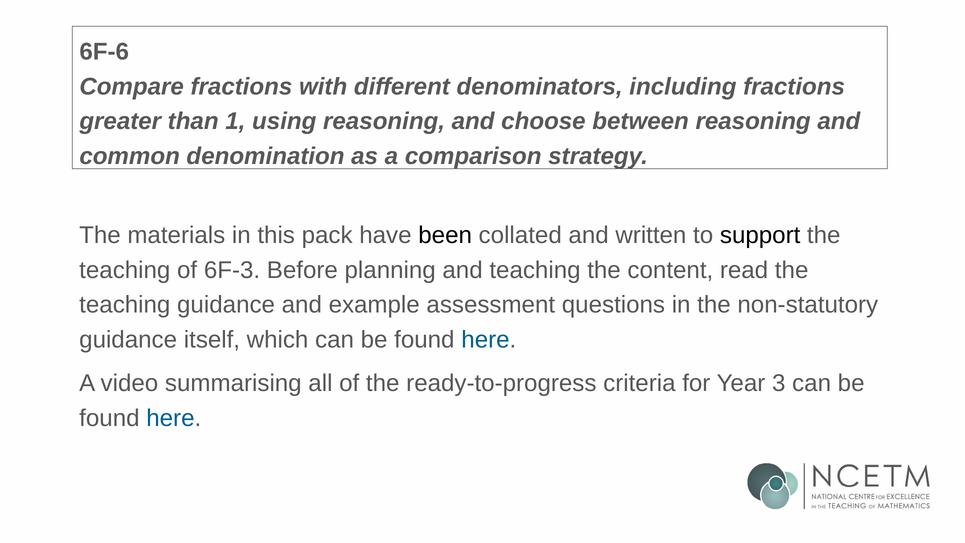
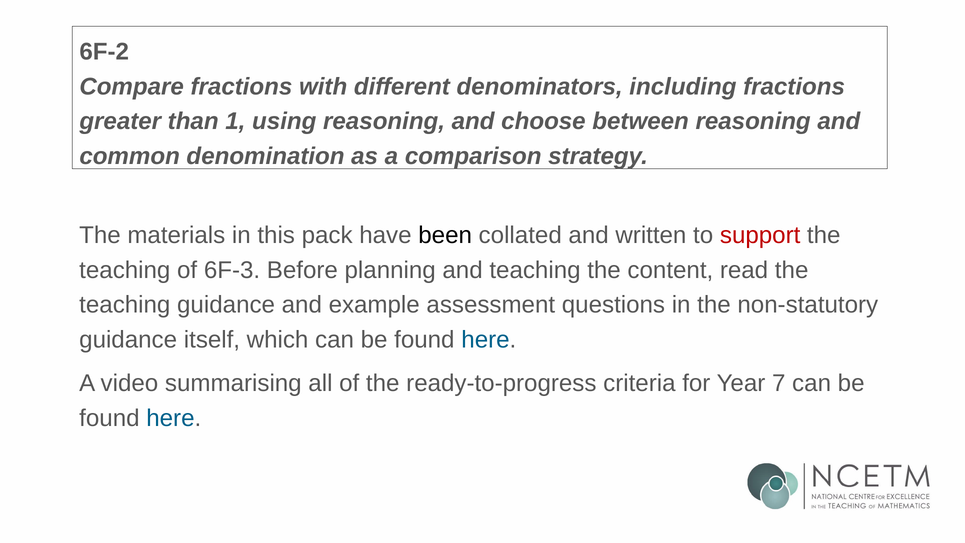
6F-6: 6F-6 -> 6F-2 (104, 52)
support colour: black -> red (760, 235)
3: 3 -> 7 (779, 383)
